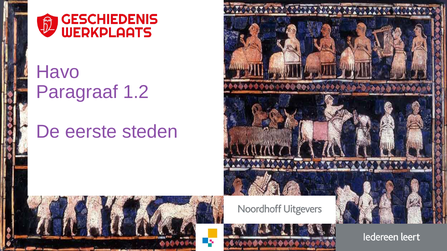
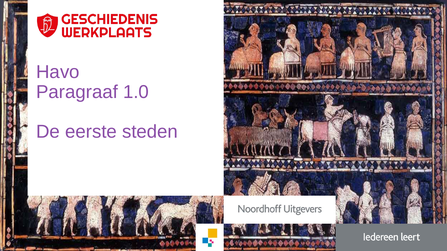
1.2: 1.2 -> 1.0 (136, 92)
